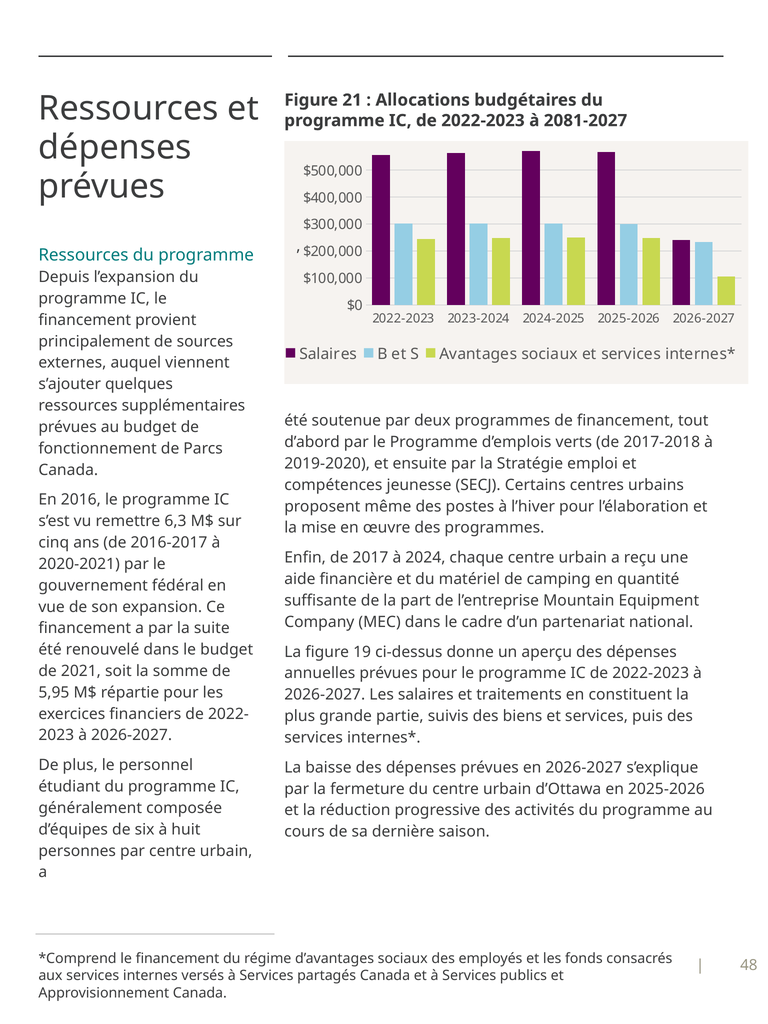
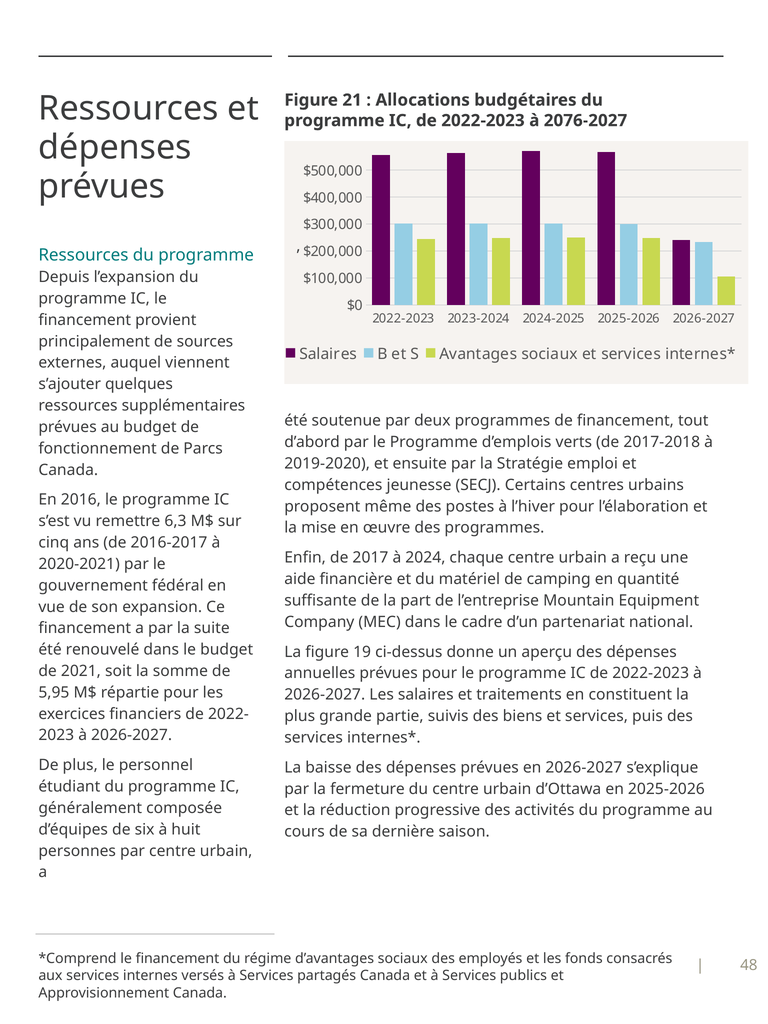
2081-2027: 2081-2027 -> 2076-2027 (586, 121)
